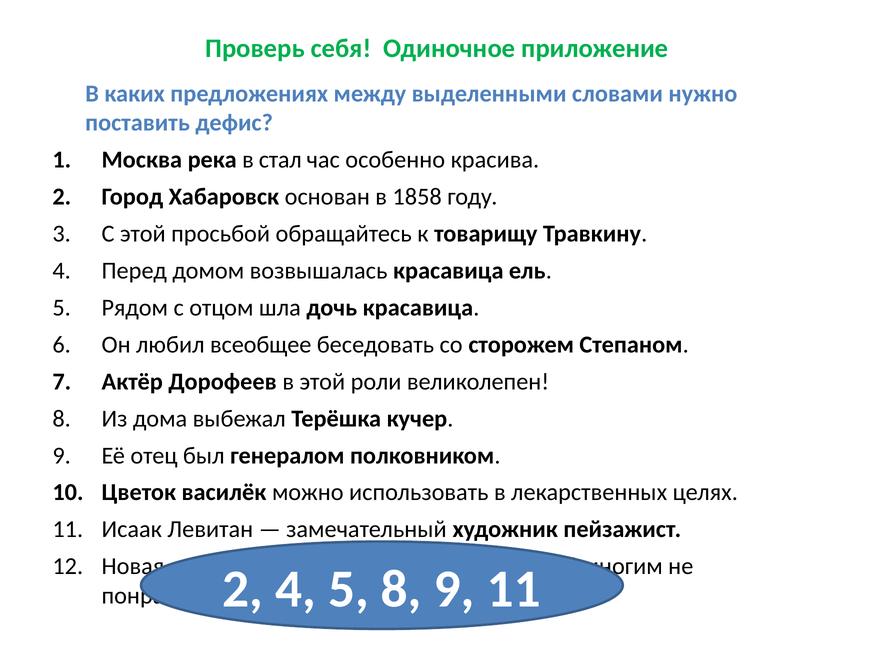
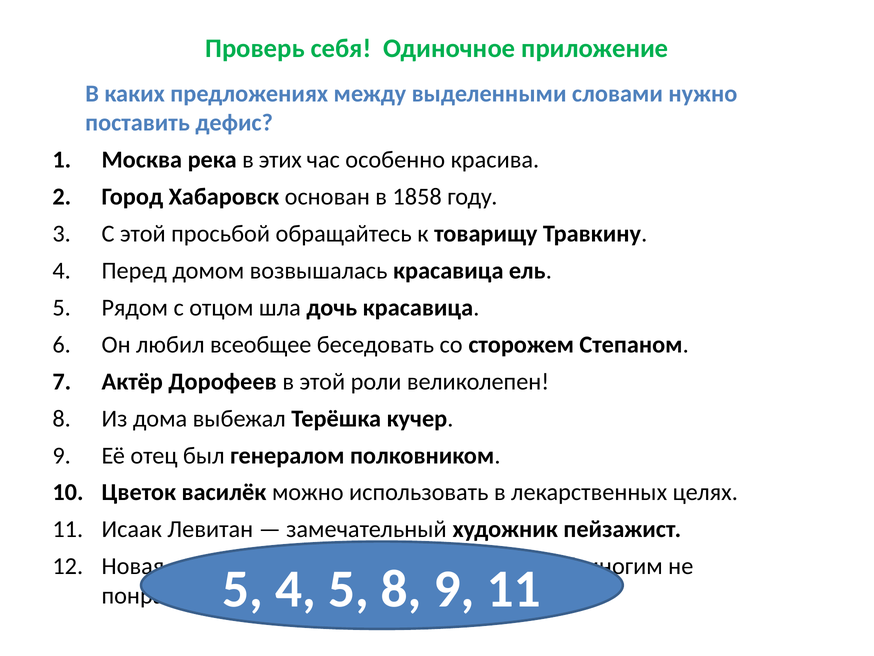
стал: стал -> этих (280, 160)
2: 2 -> 5 (243, 588)
